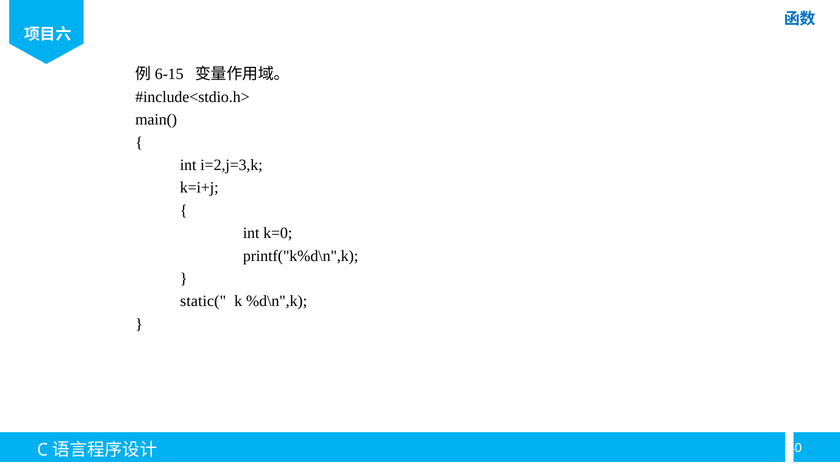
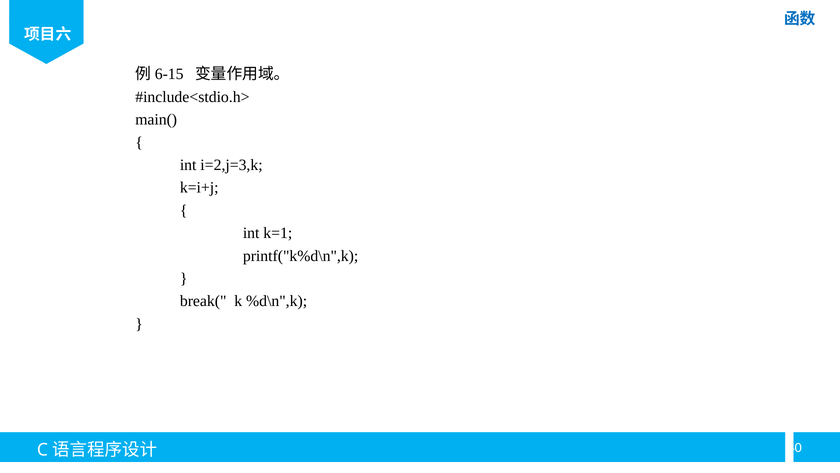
k=0: k=0 -> k=1 (278, 233)
static(: static( -> break( (203, 301)
